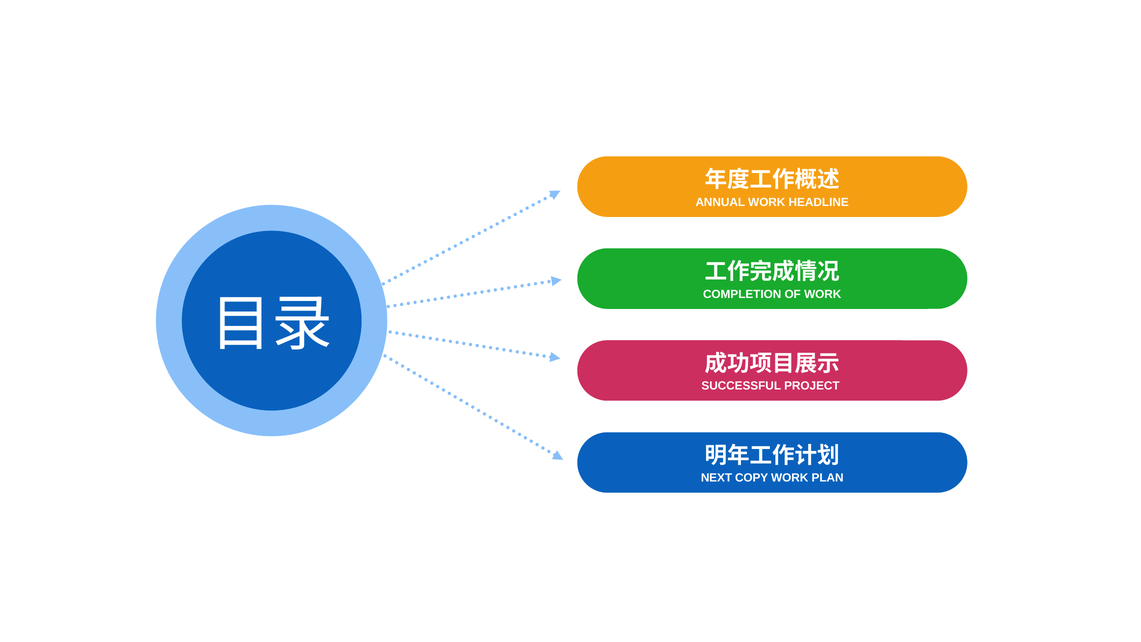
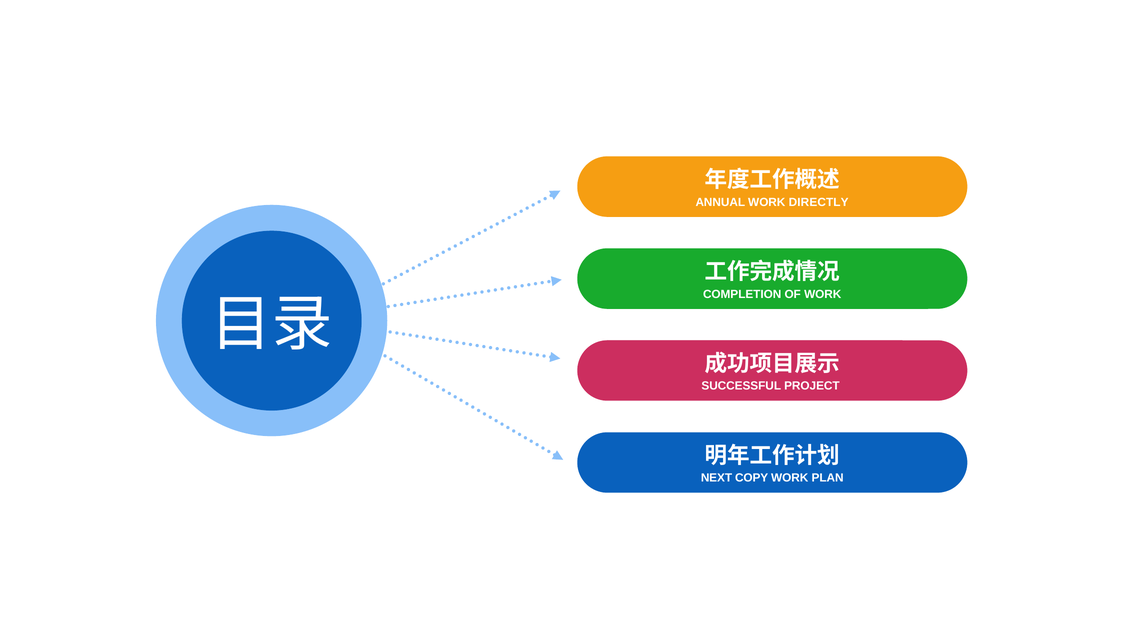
HEADLINE: HEADLINE -> DIRECTLY (819, 202)
